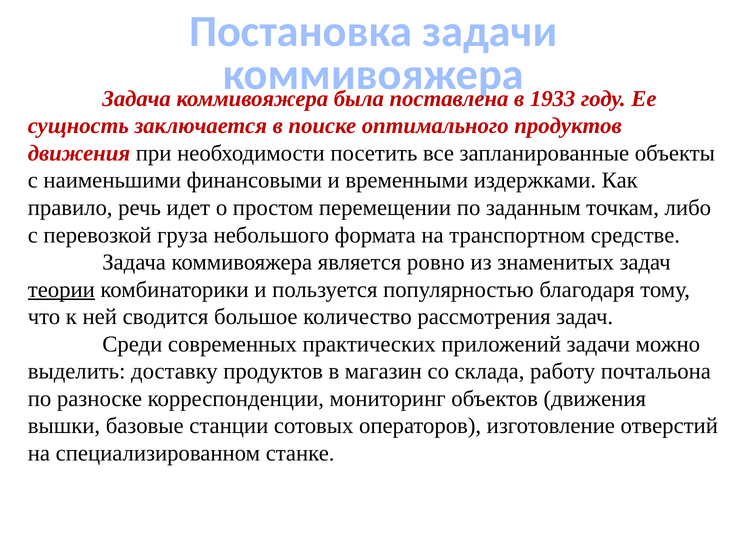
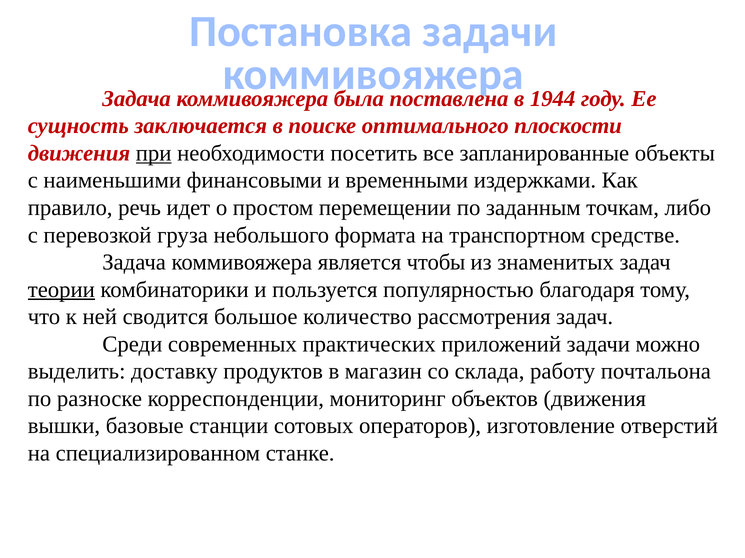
1933: 1933 -> 1944 (553, 99)
оптимального продуктов: продуктов -> плоскости (568, 126)
при underline: none -> present (154, 153)
ровно: ровно -> чтобы (436, 263)
